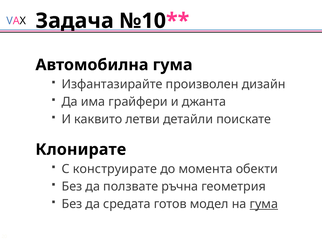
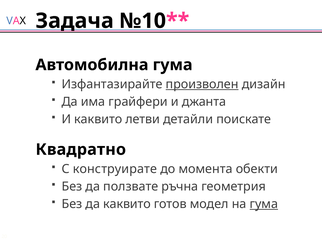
произволен underline: none -> present (202, 84)
Клонирате: Клонирате -> Квадратно (81, 150)
да средата: средата -> каквито (127, 204)
